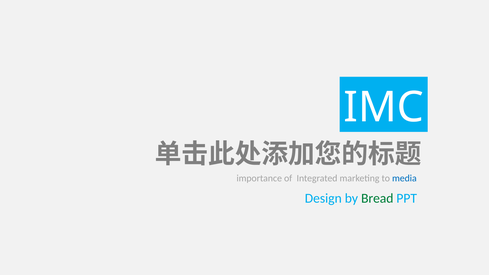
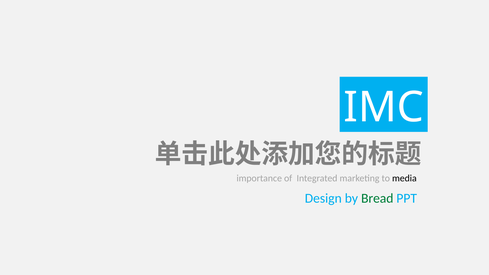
media colour: blue -> black (404, 178)
